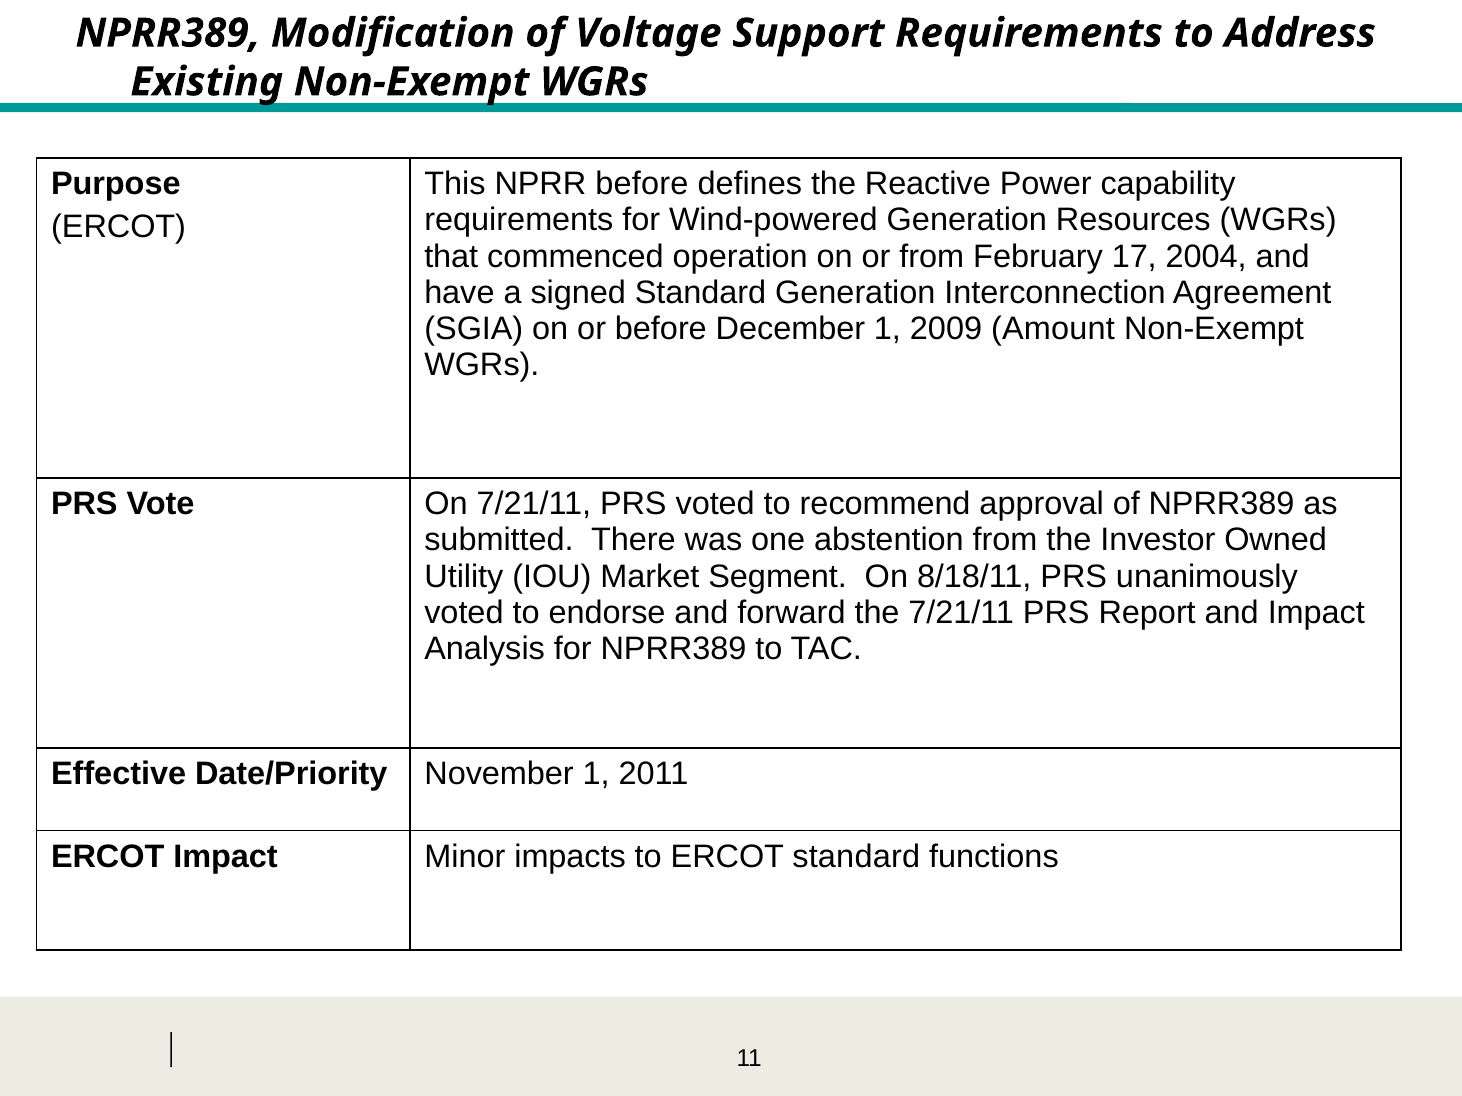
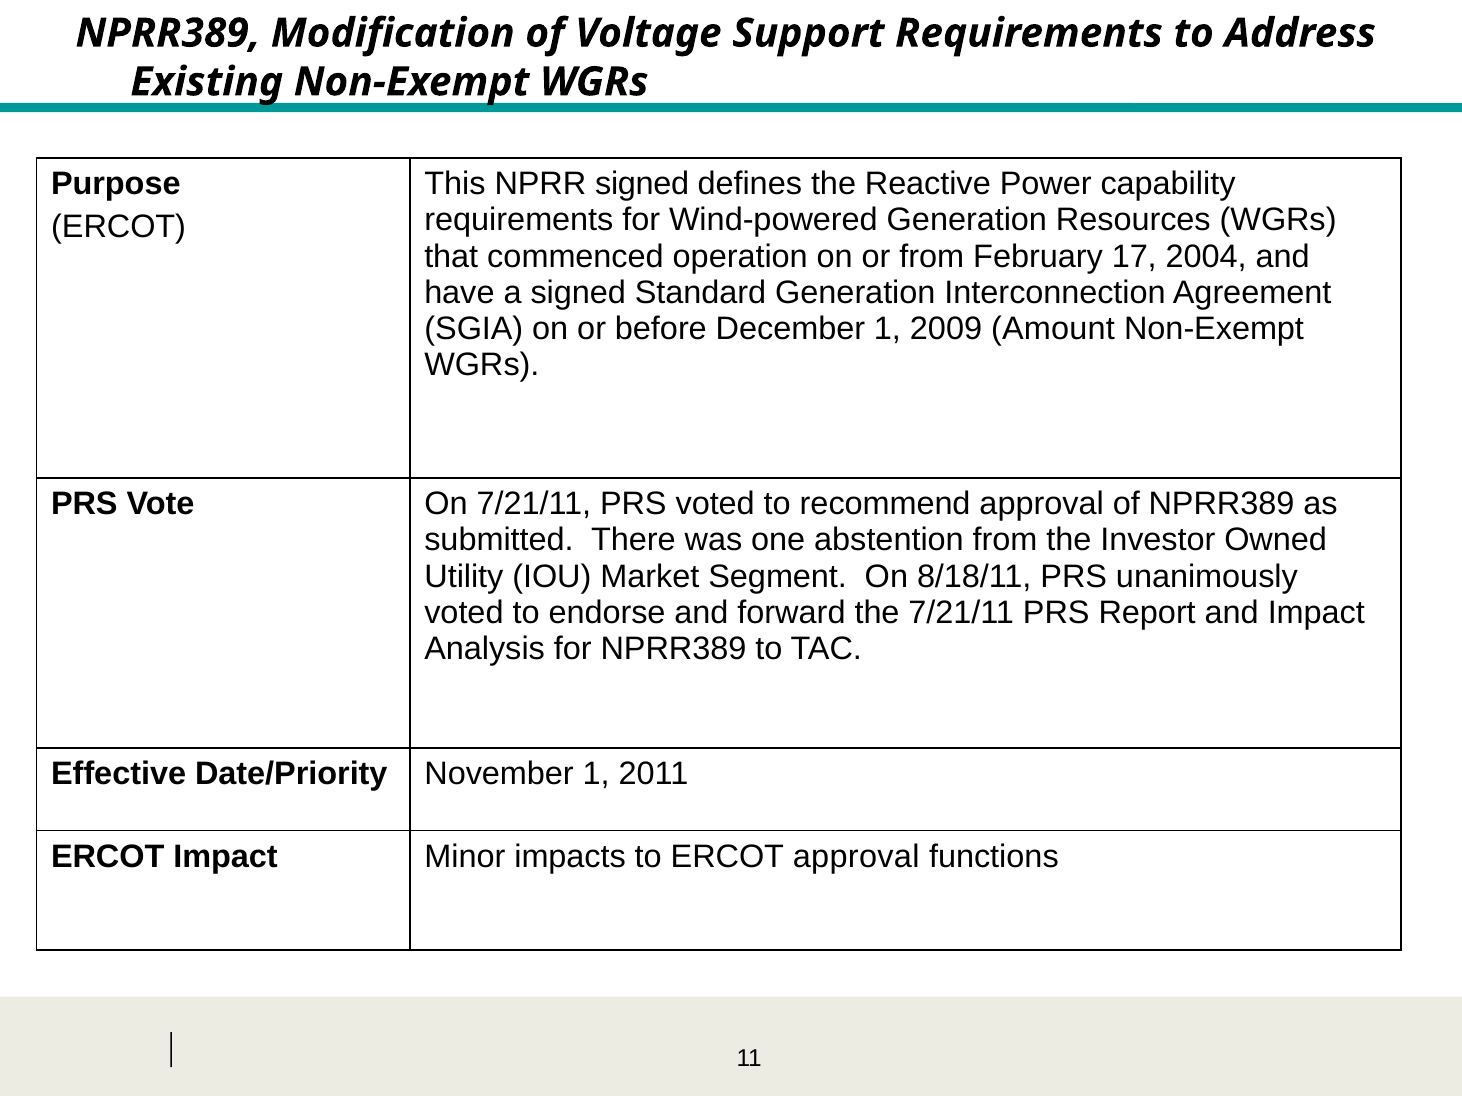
NPRR before: before -> signed (642, 184)
ERCOT standard: standard -> approval (856, 857)
